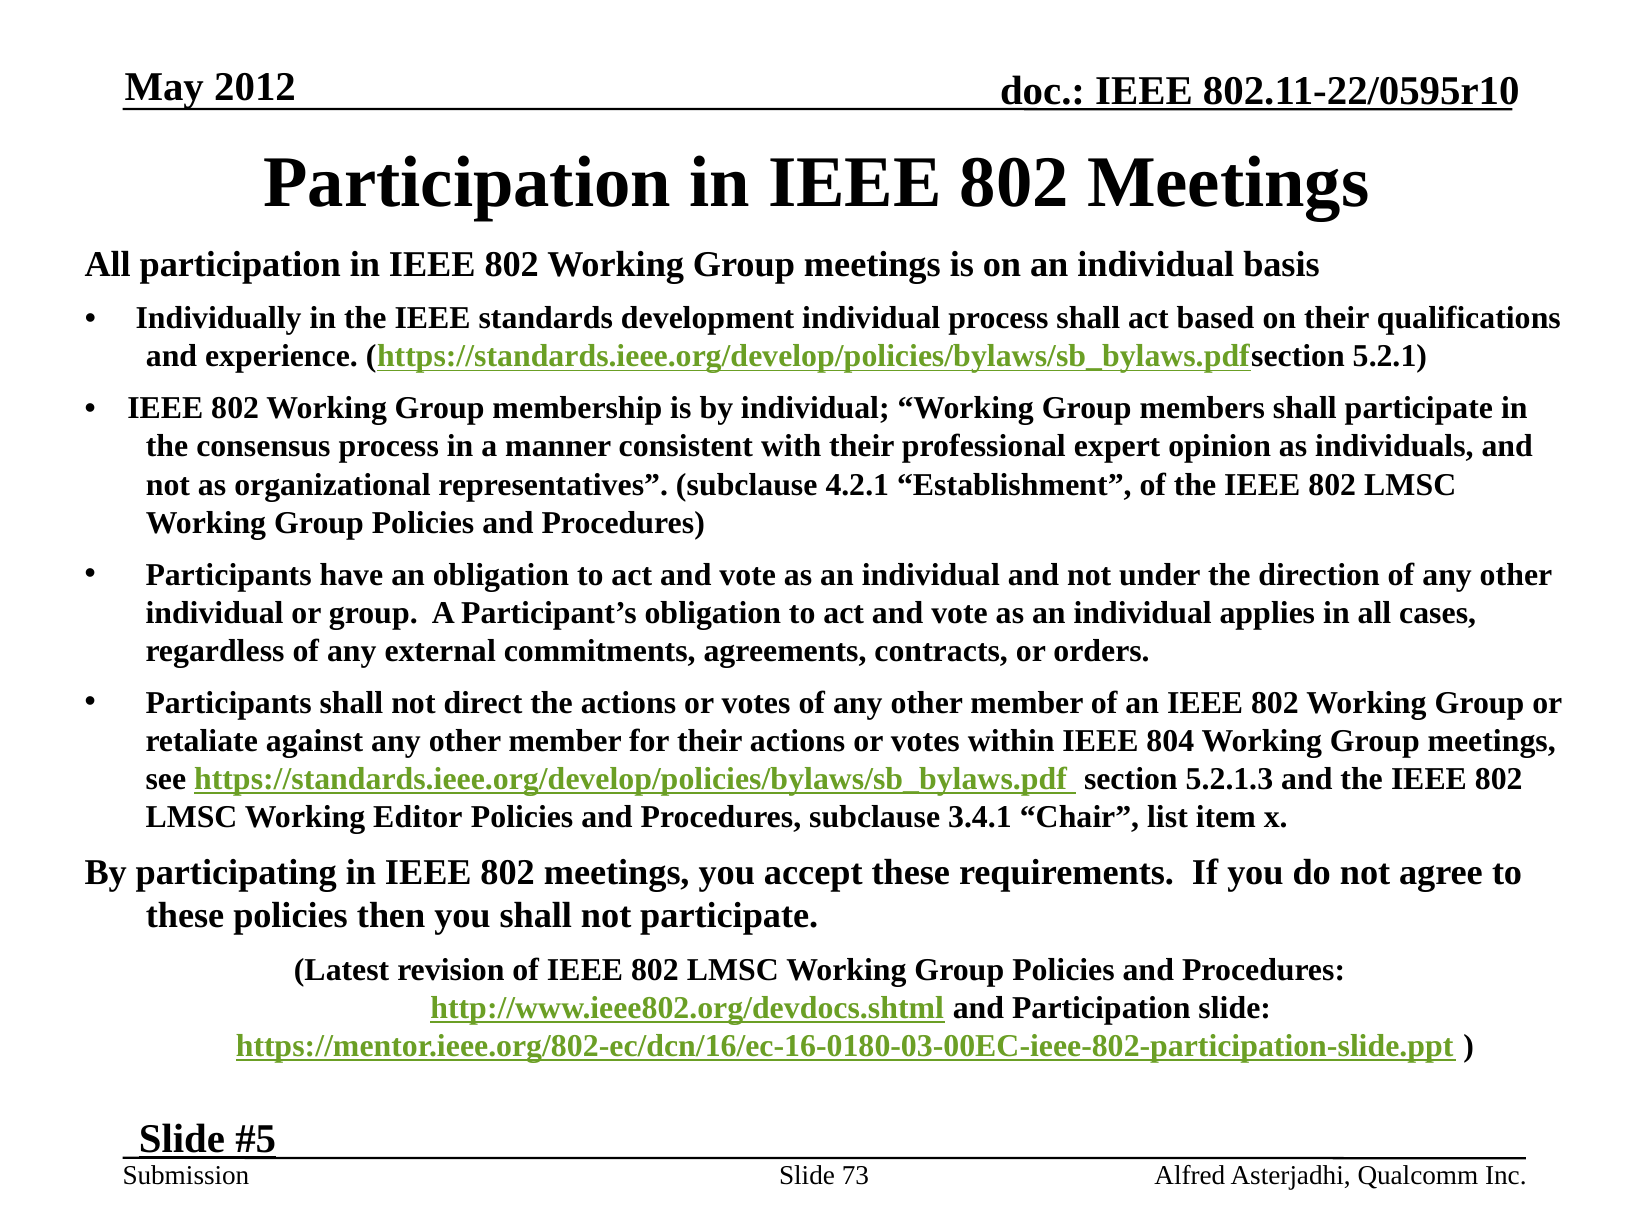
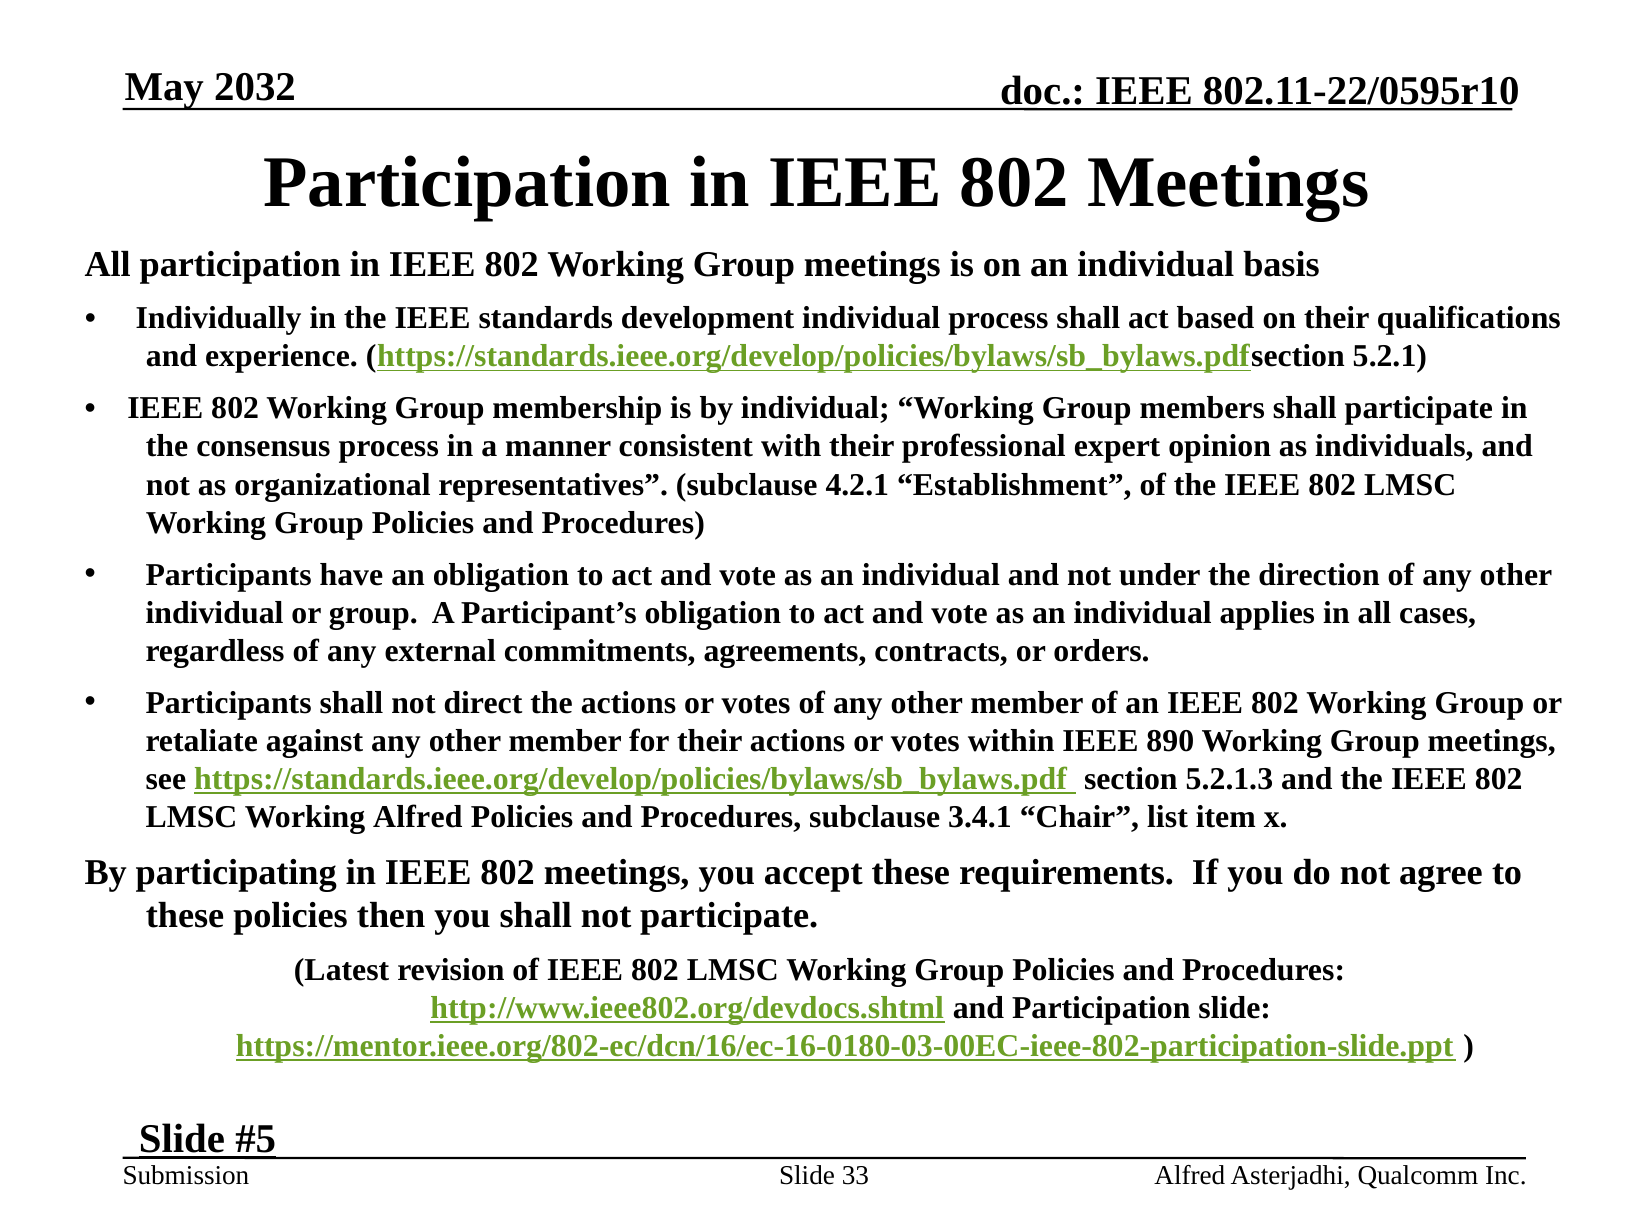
2012: 2012 -> 2032 (255, 87)
804: 804 -> 890 (1170, 741)
Working Editor: Editor -> Alfred (418, 817)
73: 73 -> 33 (855, 1176)
